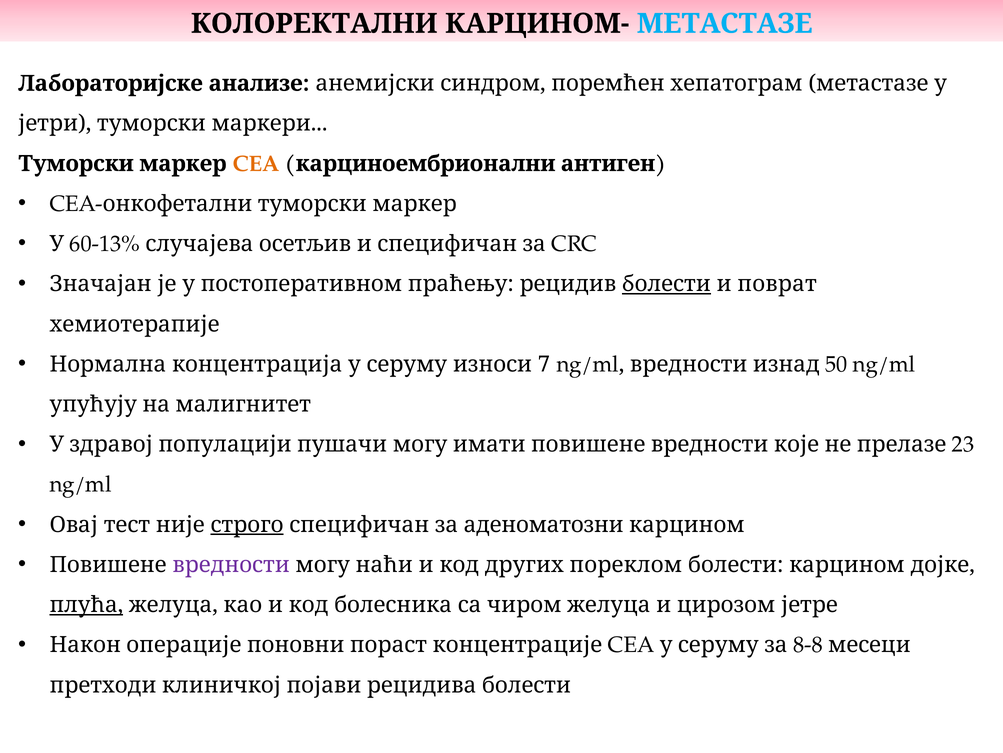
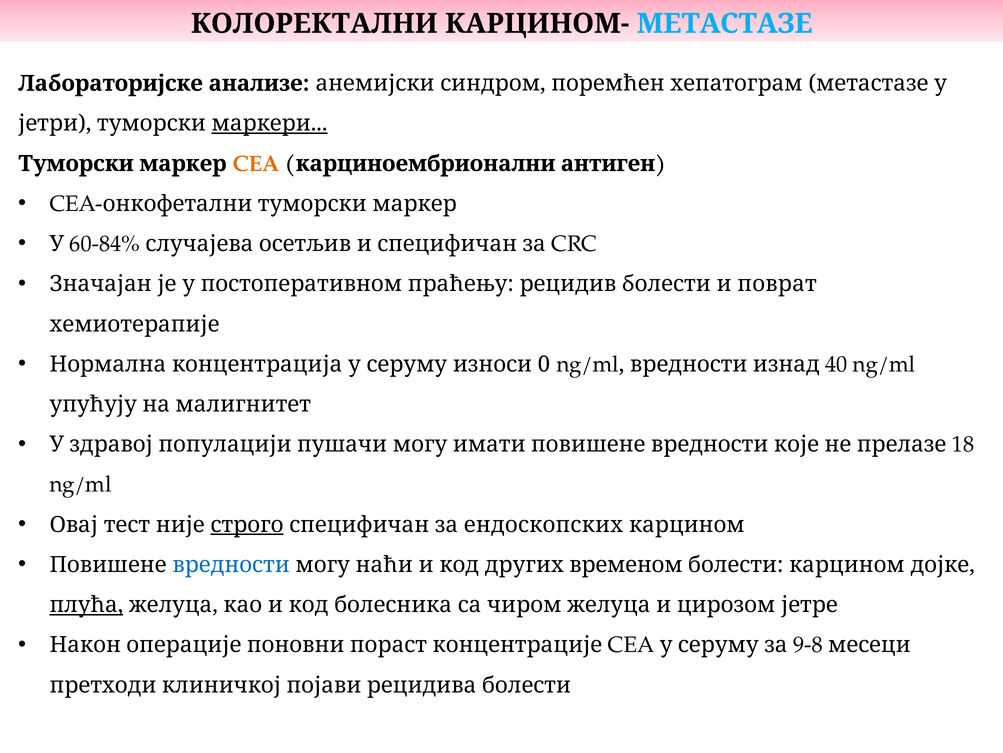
маркери underline: none -> present (270, 123)
60-13%: 60-13% -> 60-84% (105, 244)
болести underline: present -> none (666, 284)
7: 7 -> 0 (544, 364)
50: 50 -> 40 (836, 364)
23: 23 -> 18 (963, 444)
аденоматозни: аденоматозни -> ендоскопских (543, 524)
вредности colour: purple -> blue (231, 564)
пореклом: пореклом -> временом (626, 564)
8-8: 8-8 -> 9-8 (808, 644)
